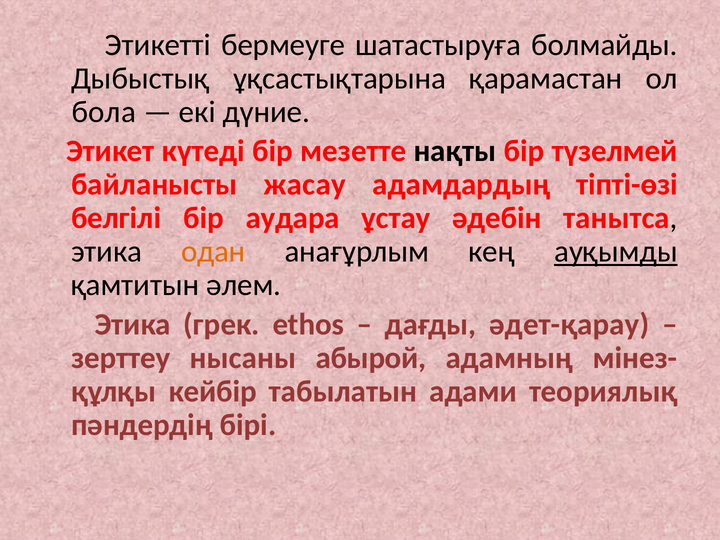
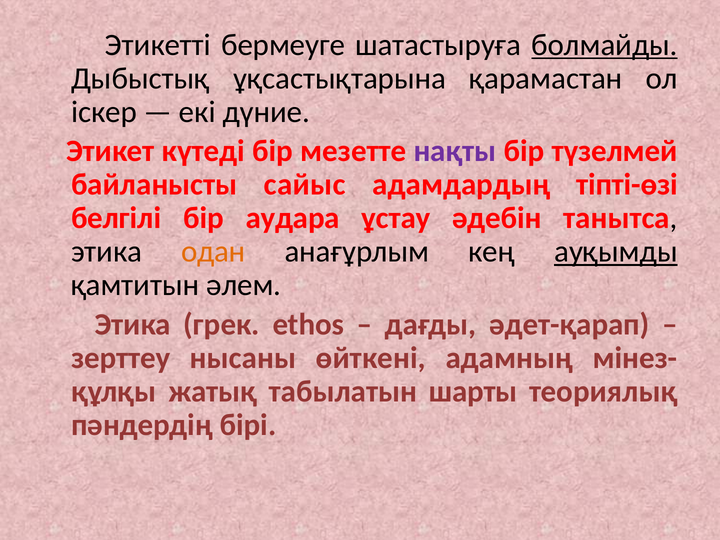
болмайды underline: none -> present (604, 45)
бола: бола -> iскер (104, 112)
нақты colour: black -> purple (455, 151)
жасау: жасау -> сайыс (305, 185)
әдет-қарау: әдет-қарау -> әдет-қарап (569, 324)
абырой: абырой -> өйткені (371, 358)
кейбір: кейбір -> жатық (213, 391)
адами: адами -> шарты (473, 391)
